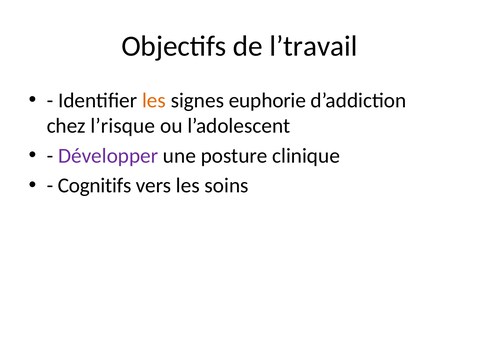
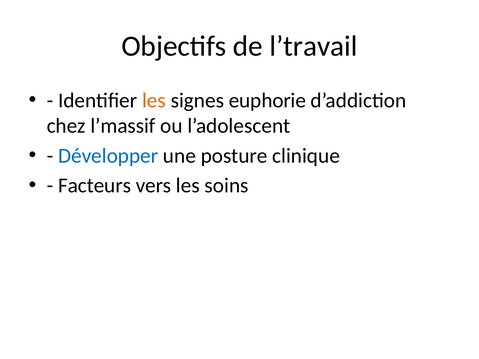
l’risque: l’risque -> l’massif (123, 126)
Développer colour: purple -> blue (108, 156)
Cognitifs: Cognitifs -> Facteurs (95, 186)
